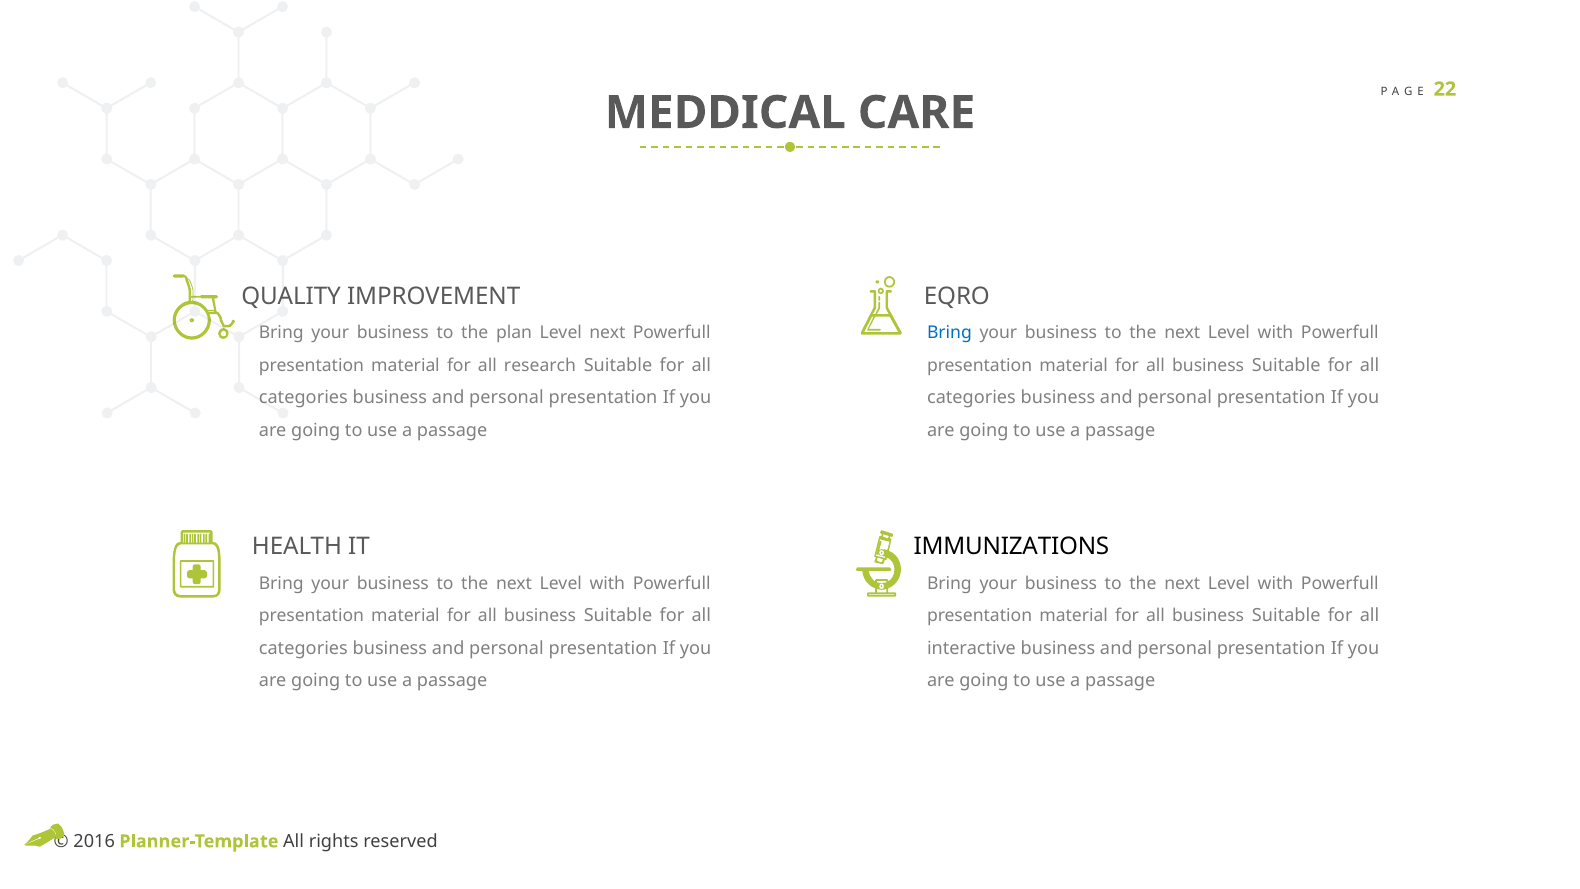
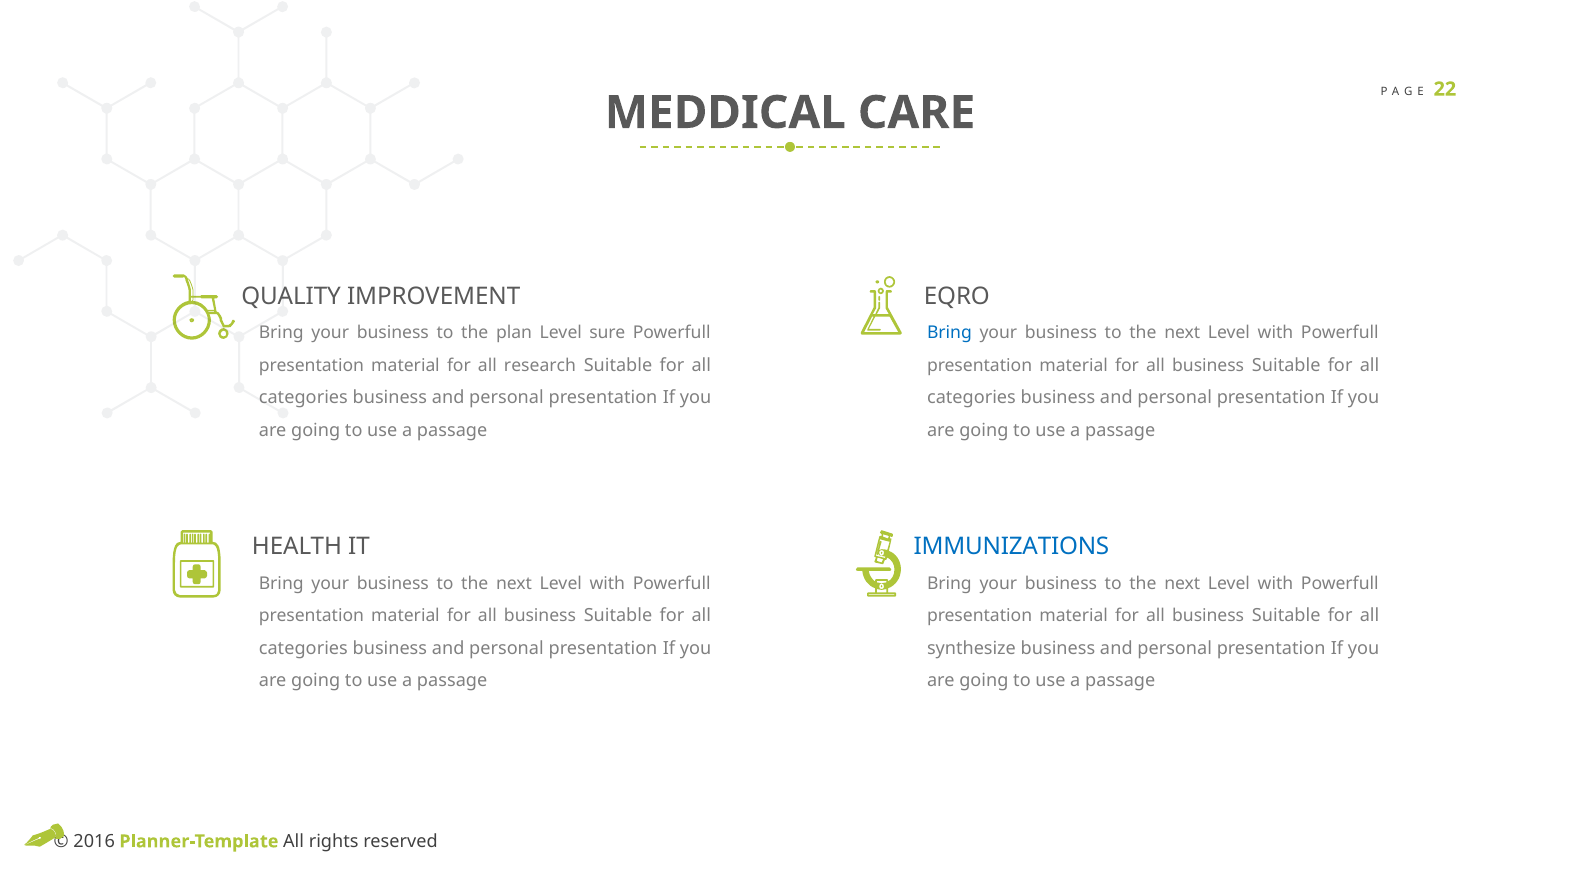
Level next: next -> sure (607, 333)
IMMUNIZATIONS colour: black -> blue (1011, 547)
interactive: interactive -> synthesize (971, 648)
